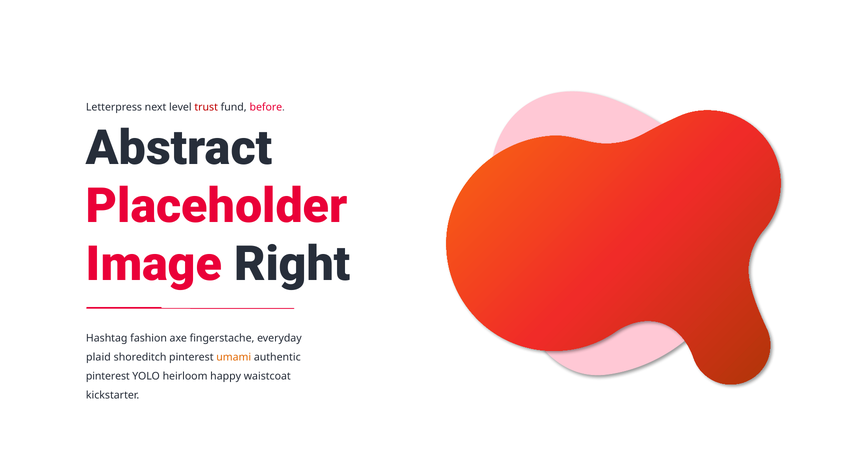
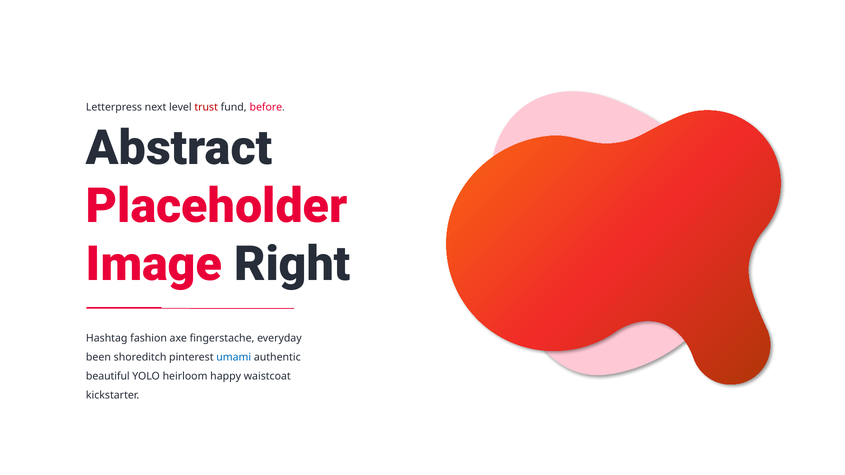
plaid: plaid -> been (98, 358)
umami colour: orange -> blue (234, 358)
pinterest: pinterest -> beautiful (108, 377)
